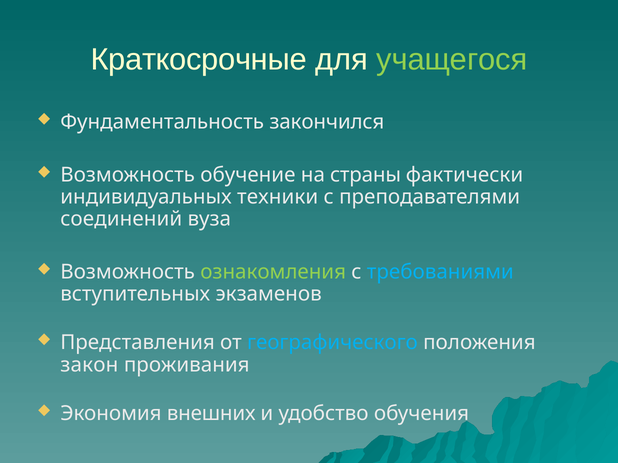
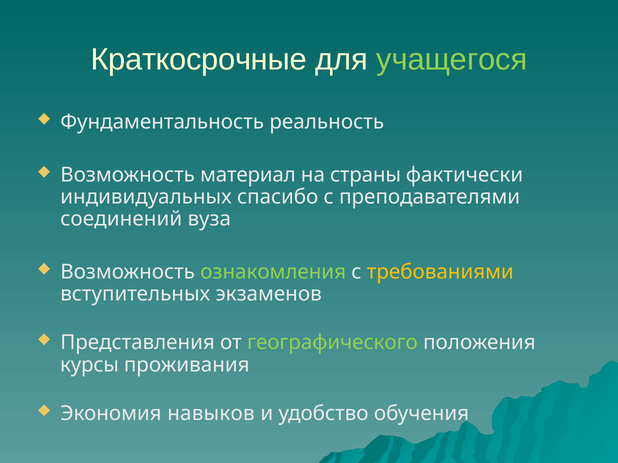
закончился: закончился -> реальность (327, 122)
обучение: обучение -> материал (248, 175)
техники: техники -> спасибо (278, 197)
требованиями colour: light blue -> yellow (440, 272)
географического colour: light blue -> light green (332, 343)
закон: закон -> курсы (90, 365)
внешних: внешних -> навыков (211, 414)
